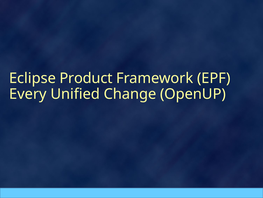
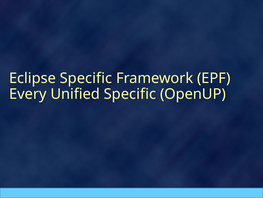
Eclipse Product: Product -> Specific (86, 78)
Unified Change: Change -> Specific (130, 94)
